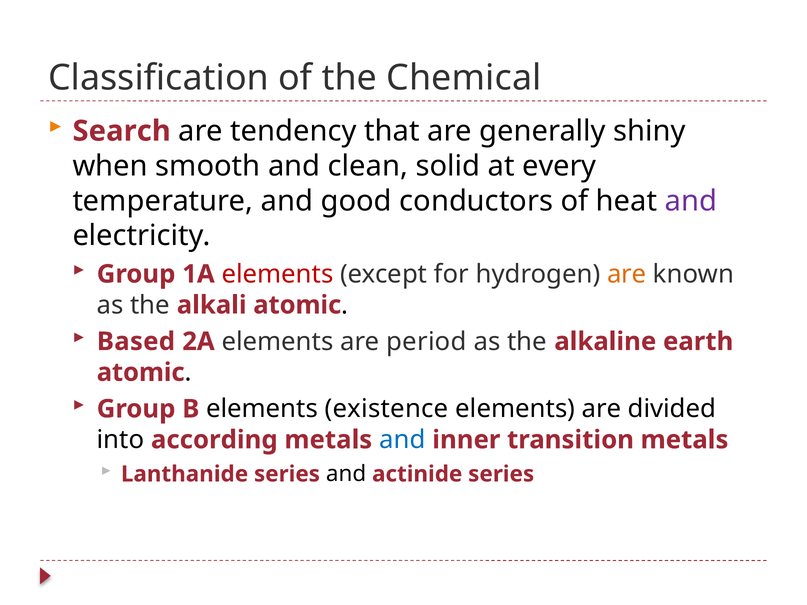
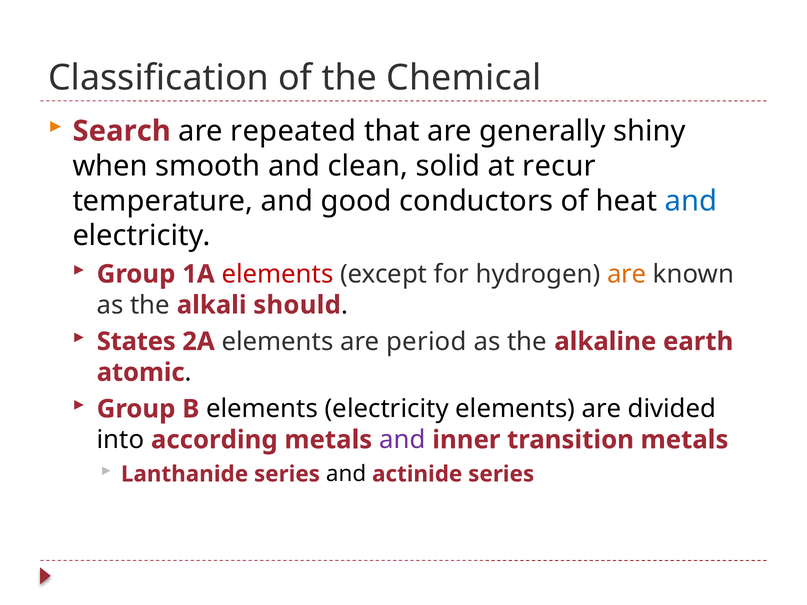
tendency: tendency -> repeated (293, 131)
every: every -> recur (559, 166)
and colour: purple -> blue (691, 201)
alkali atomic: atomic -> should (297, 305)
Based: Based -> States (136, 342)
elements existence: existence -> electricity (387, 409)
and colour: blue -> purple (402, 440)
